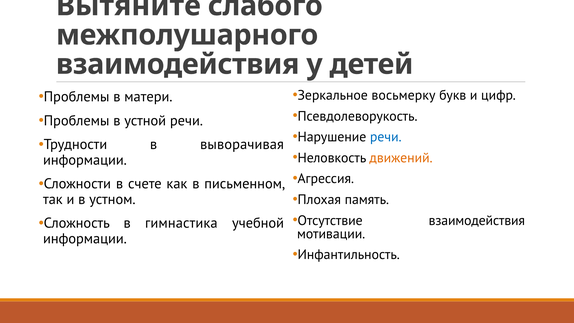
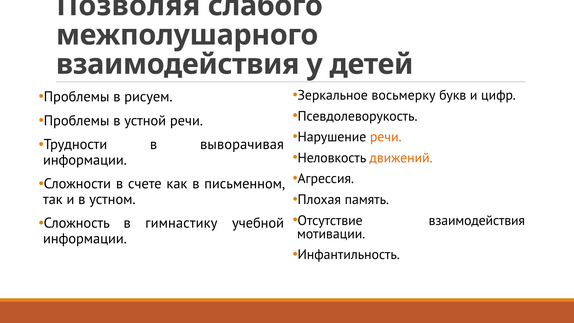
Вытяните: Вытяните -> Позволяя (128, 6)
матери: матери -> рисуем (148, 97)
речи colour: blue -> orange (386, 137)
гимнастика: гимнастика -> гимнастику (181, 223)
